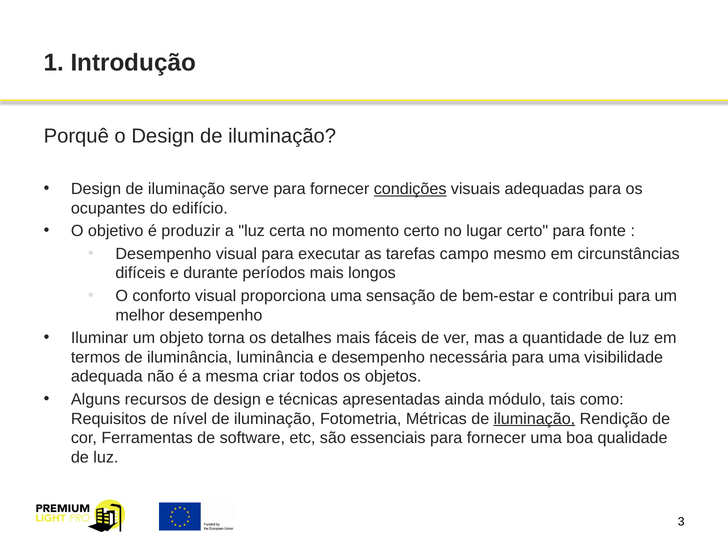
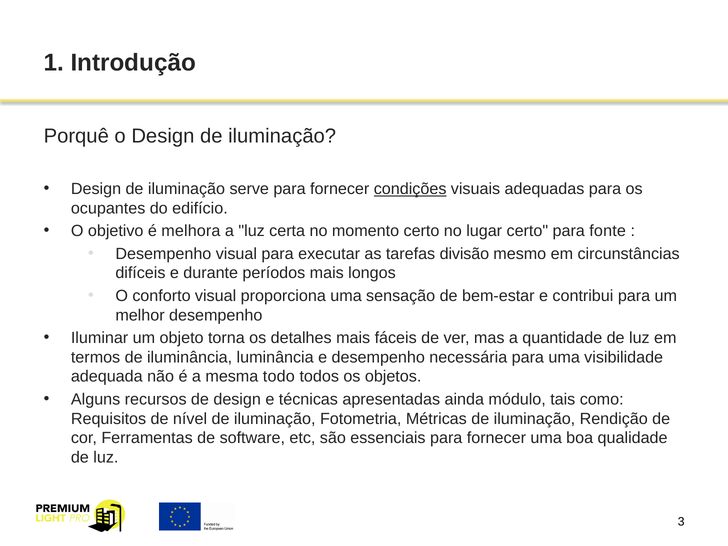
produzir: produzir -> melhora (191, 231)
campo: campo -> divisão (464, 254)
criar: criar -> todo (279, 377)
iluminação underline: present -> none (534, 419)
